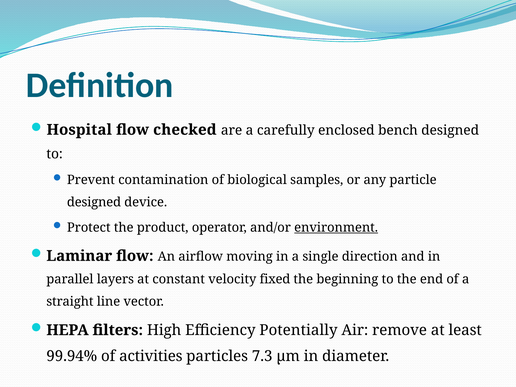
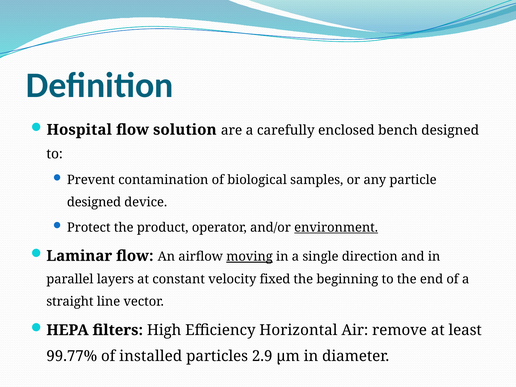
checked: checked -> solution (185, 130)
moving underline: none -> present (249, 257)
Potentially: Potentially -> Horizontal (298, 330)
99.94%: 99.94% -> 99.77% (72, 356)
activities: activities -> installed (151, 356)
7.3: 7.3 -> 2.9 (262, 356)
